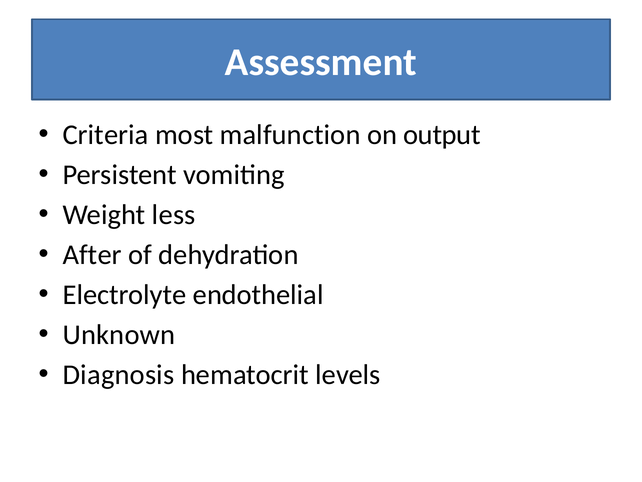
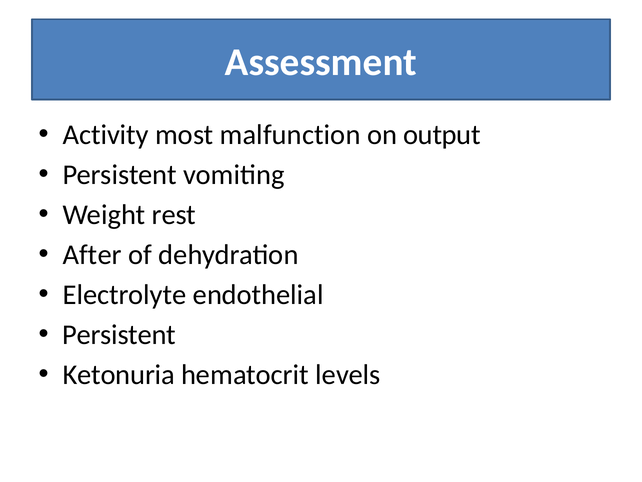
Criteria: Criteria -> Activity (106, 135)
less: less -> rest (174, 215)
Unknown: Unknown -> Persistent (119, 334)
Diagnosis: Diagnosis -> Ketonuria (119, 374)
